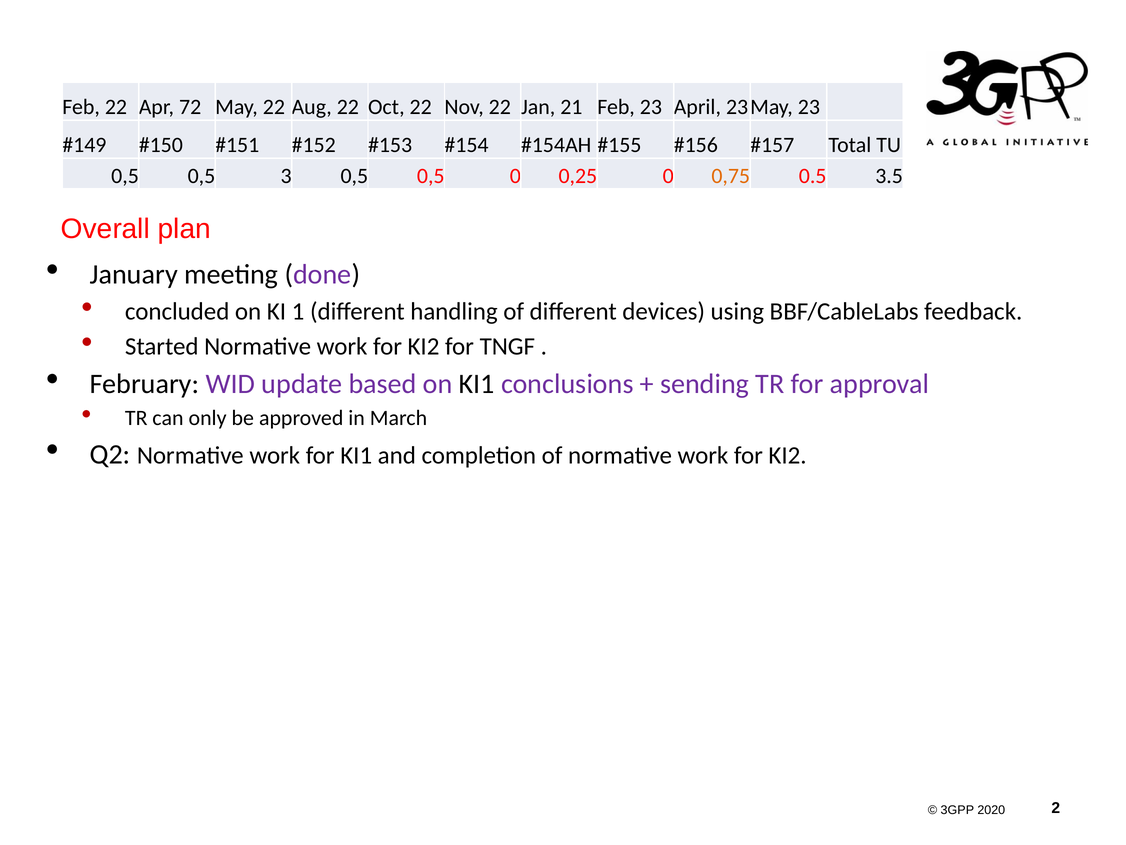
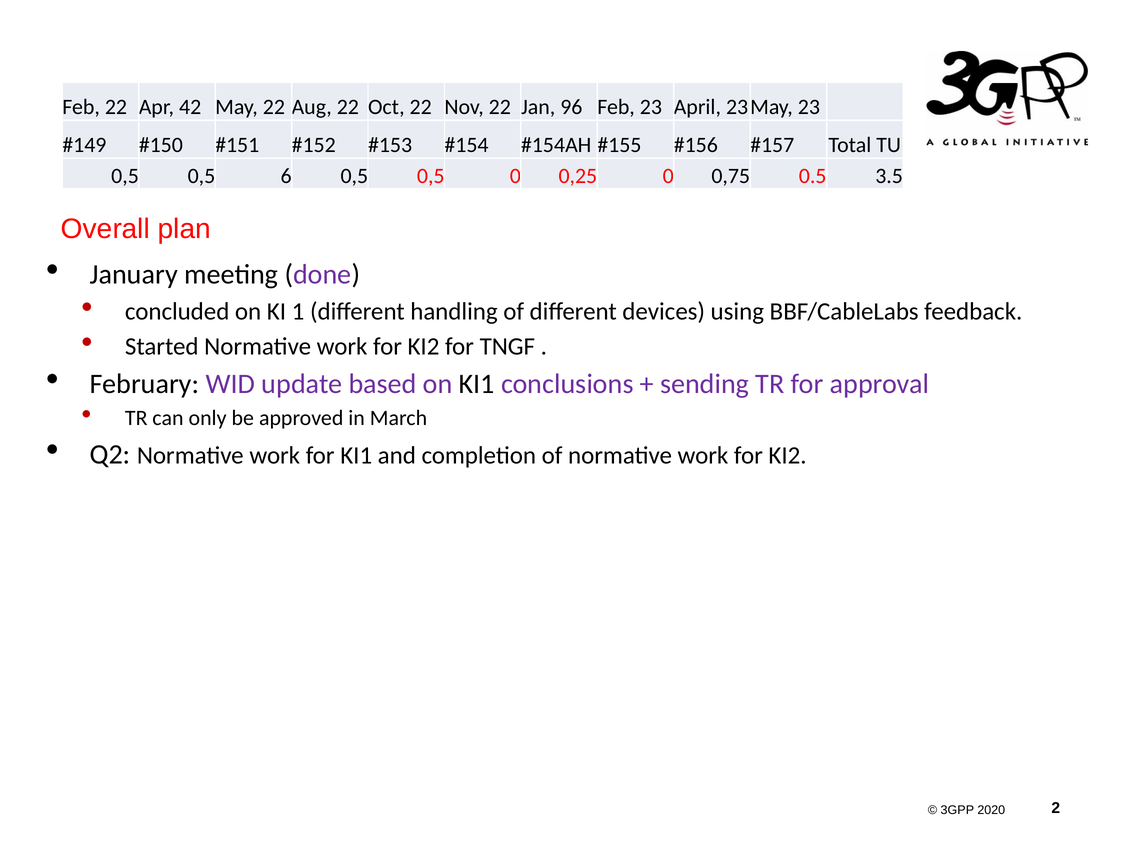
72: 72 -> 42 (190, 107)
21: 21 -> 96 (571, 107)
3: 3 -> 6 (286, 176)
0,75 colour: orange -> black (731, 176)
